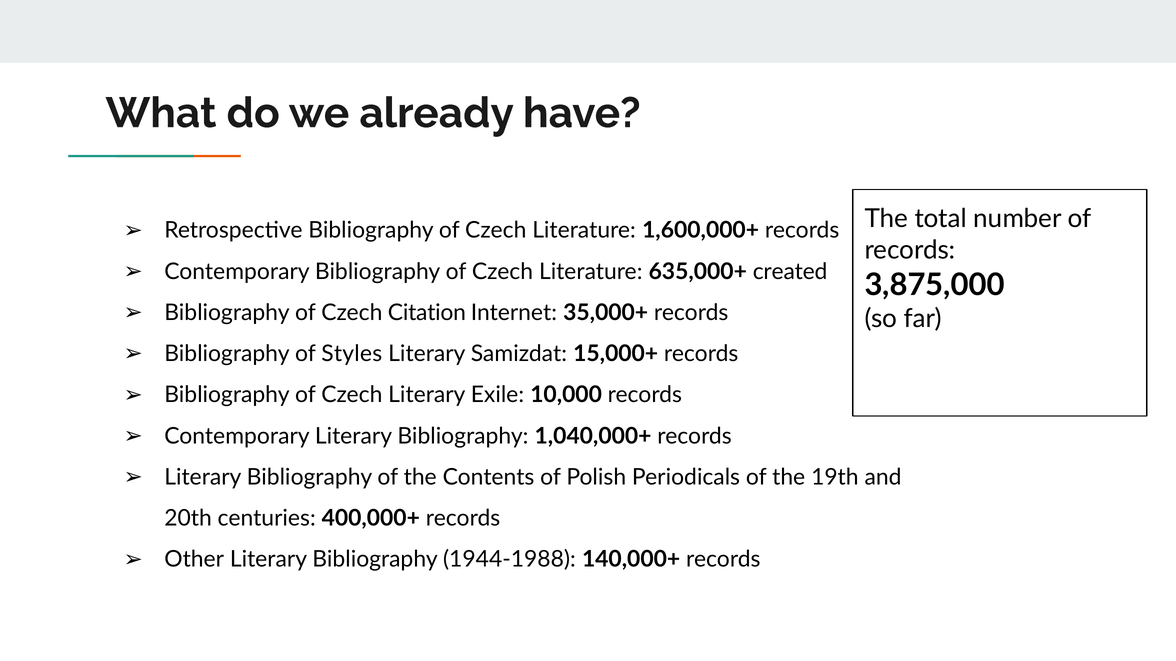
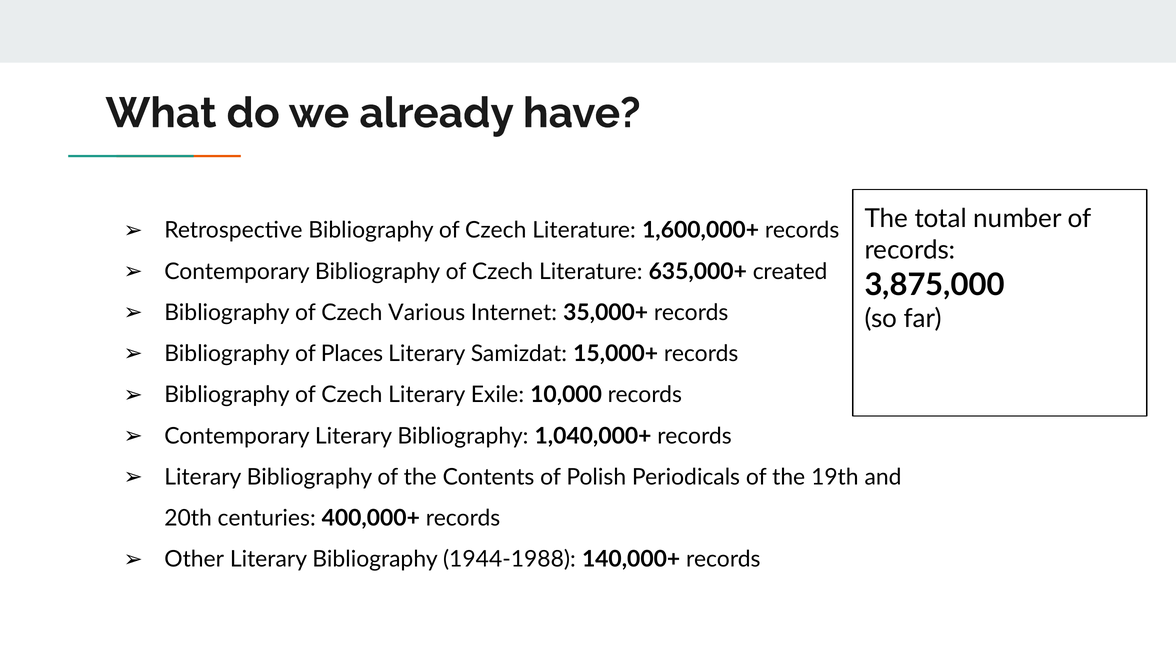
Citation: Citation -> Various (427, 313)
Styles: Styles -> Places (352, 354)
